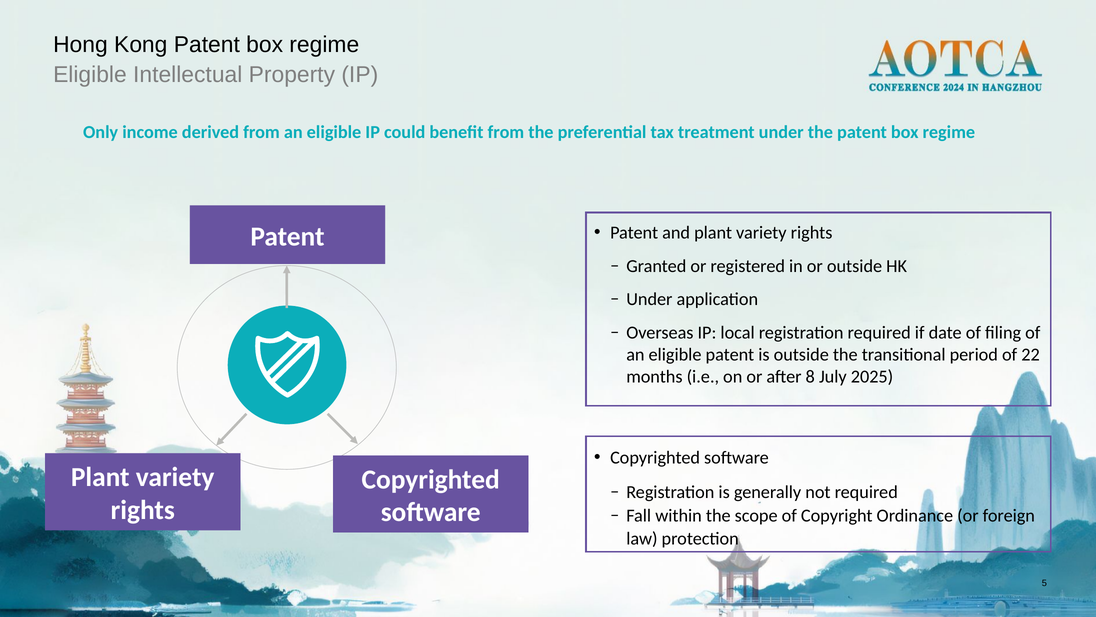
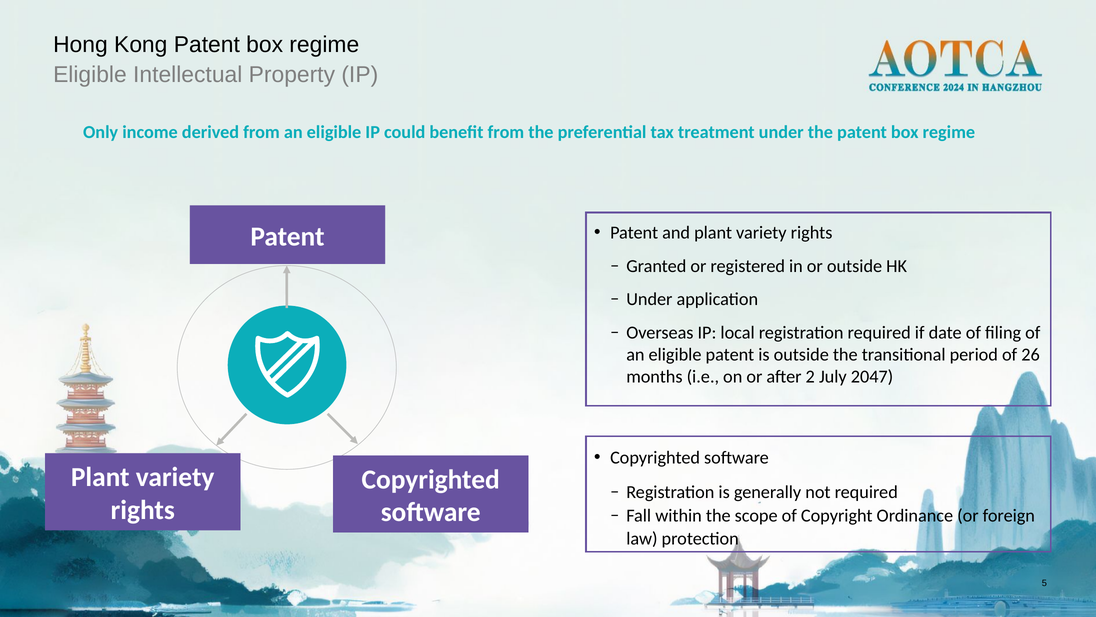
22: 22 -> 26 (1031, 354)
8: 8 -> 2 (810, 376)
2025: 2025 -> 2047 (872, 376)
